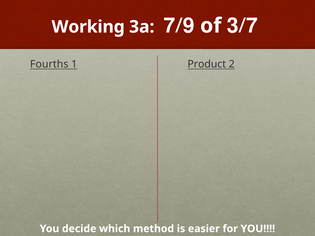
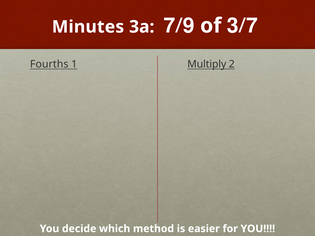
Working: Working -> Minutes (88, 27)
Product: Product -> Multiply (207, 64)
